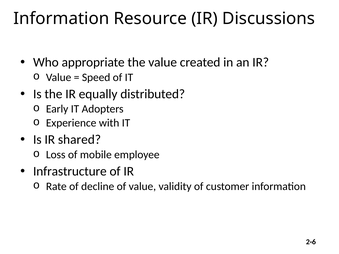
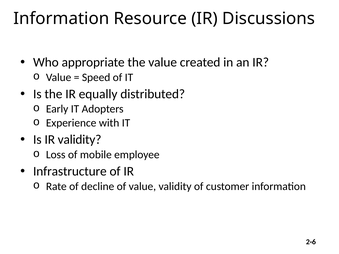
IR shared: shared -> validity (80, 140)
